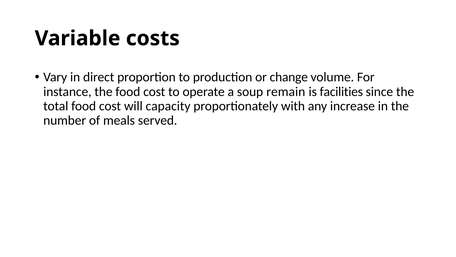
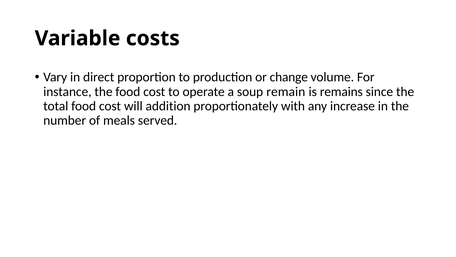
facilities: facilities -> remains (341, 91)
capacity: capacity -> addition (168, 106)
